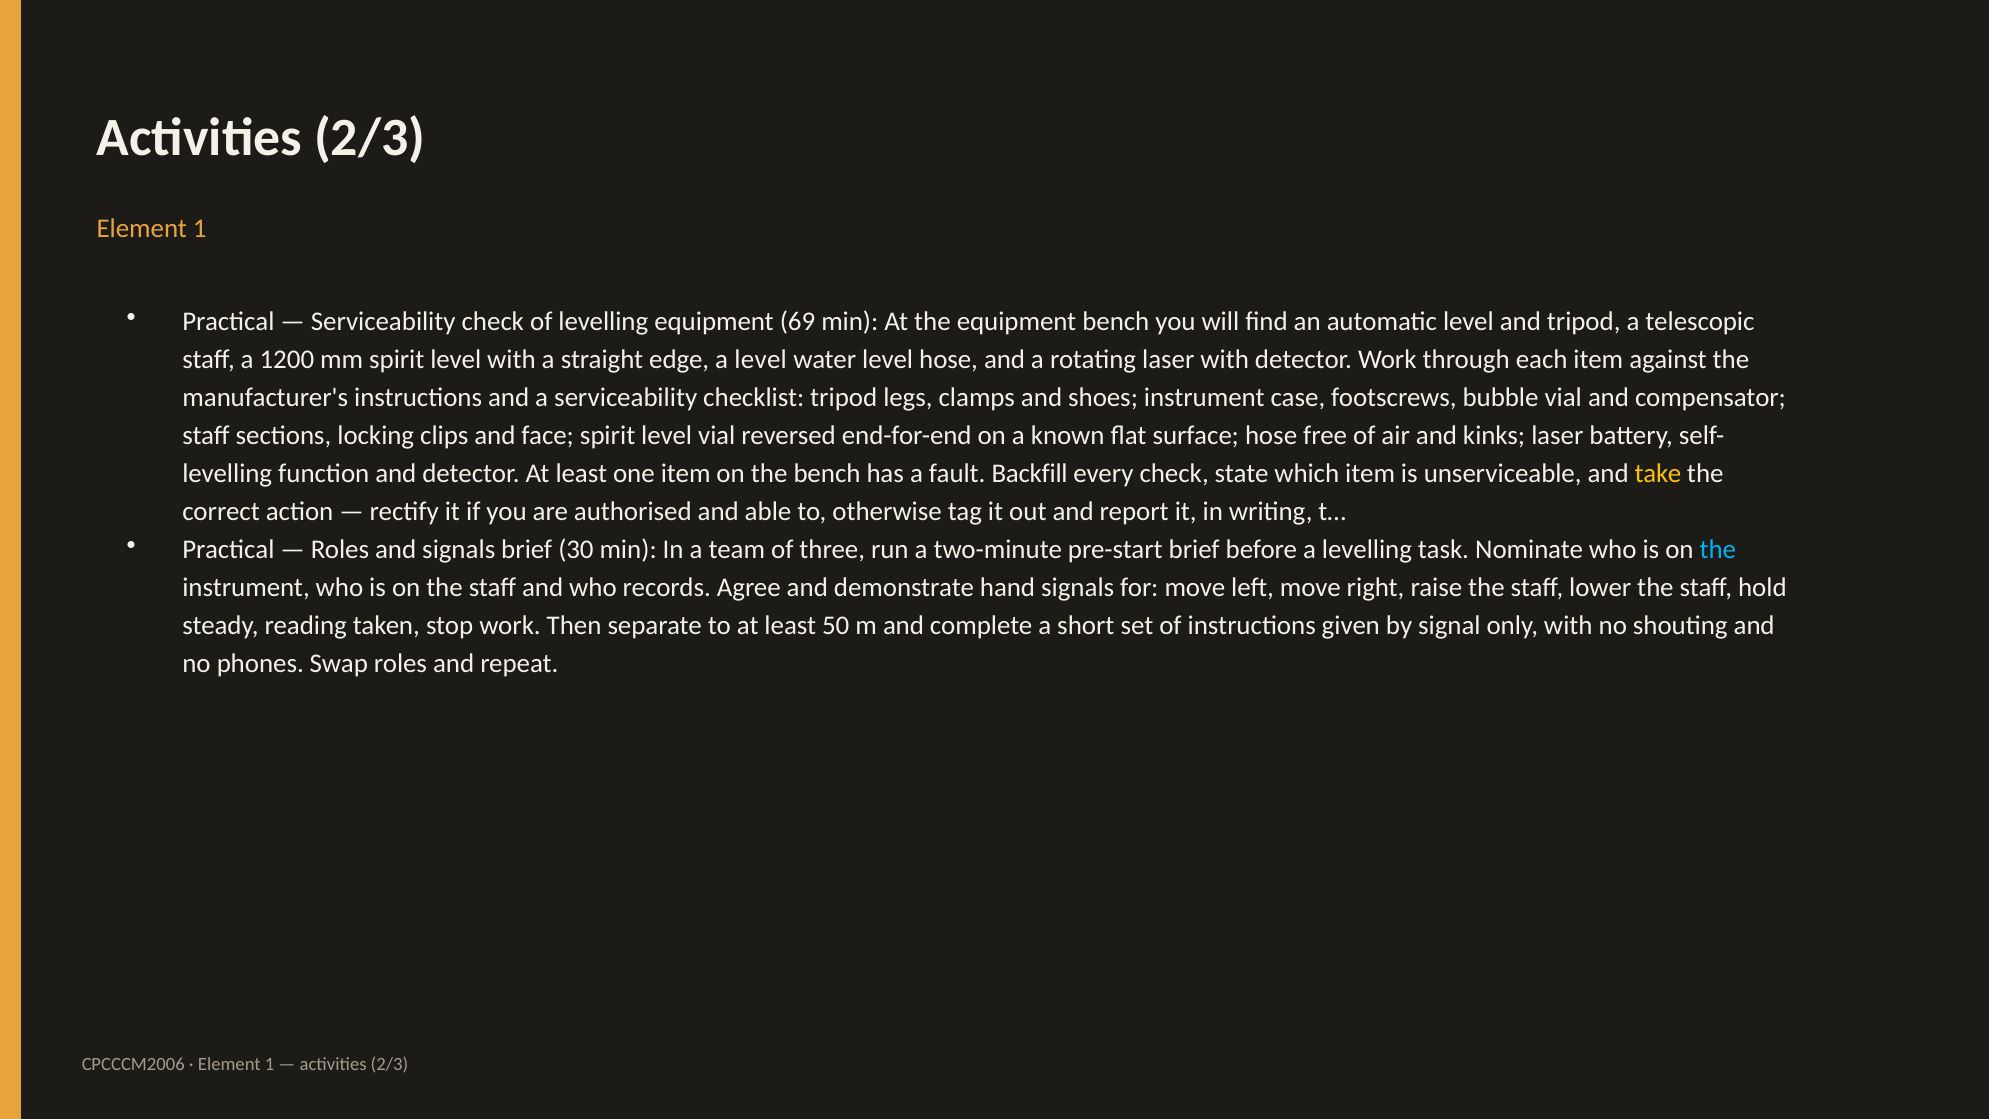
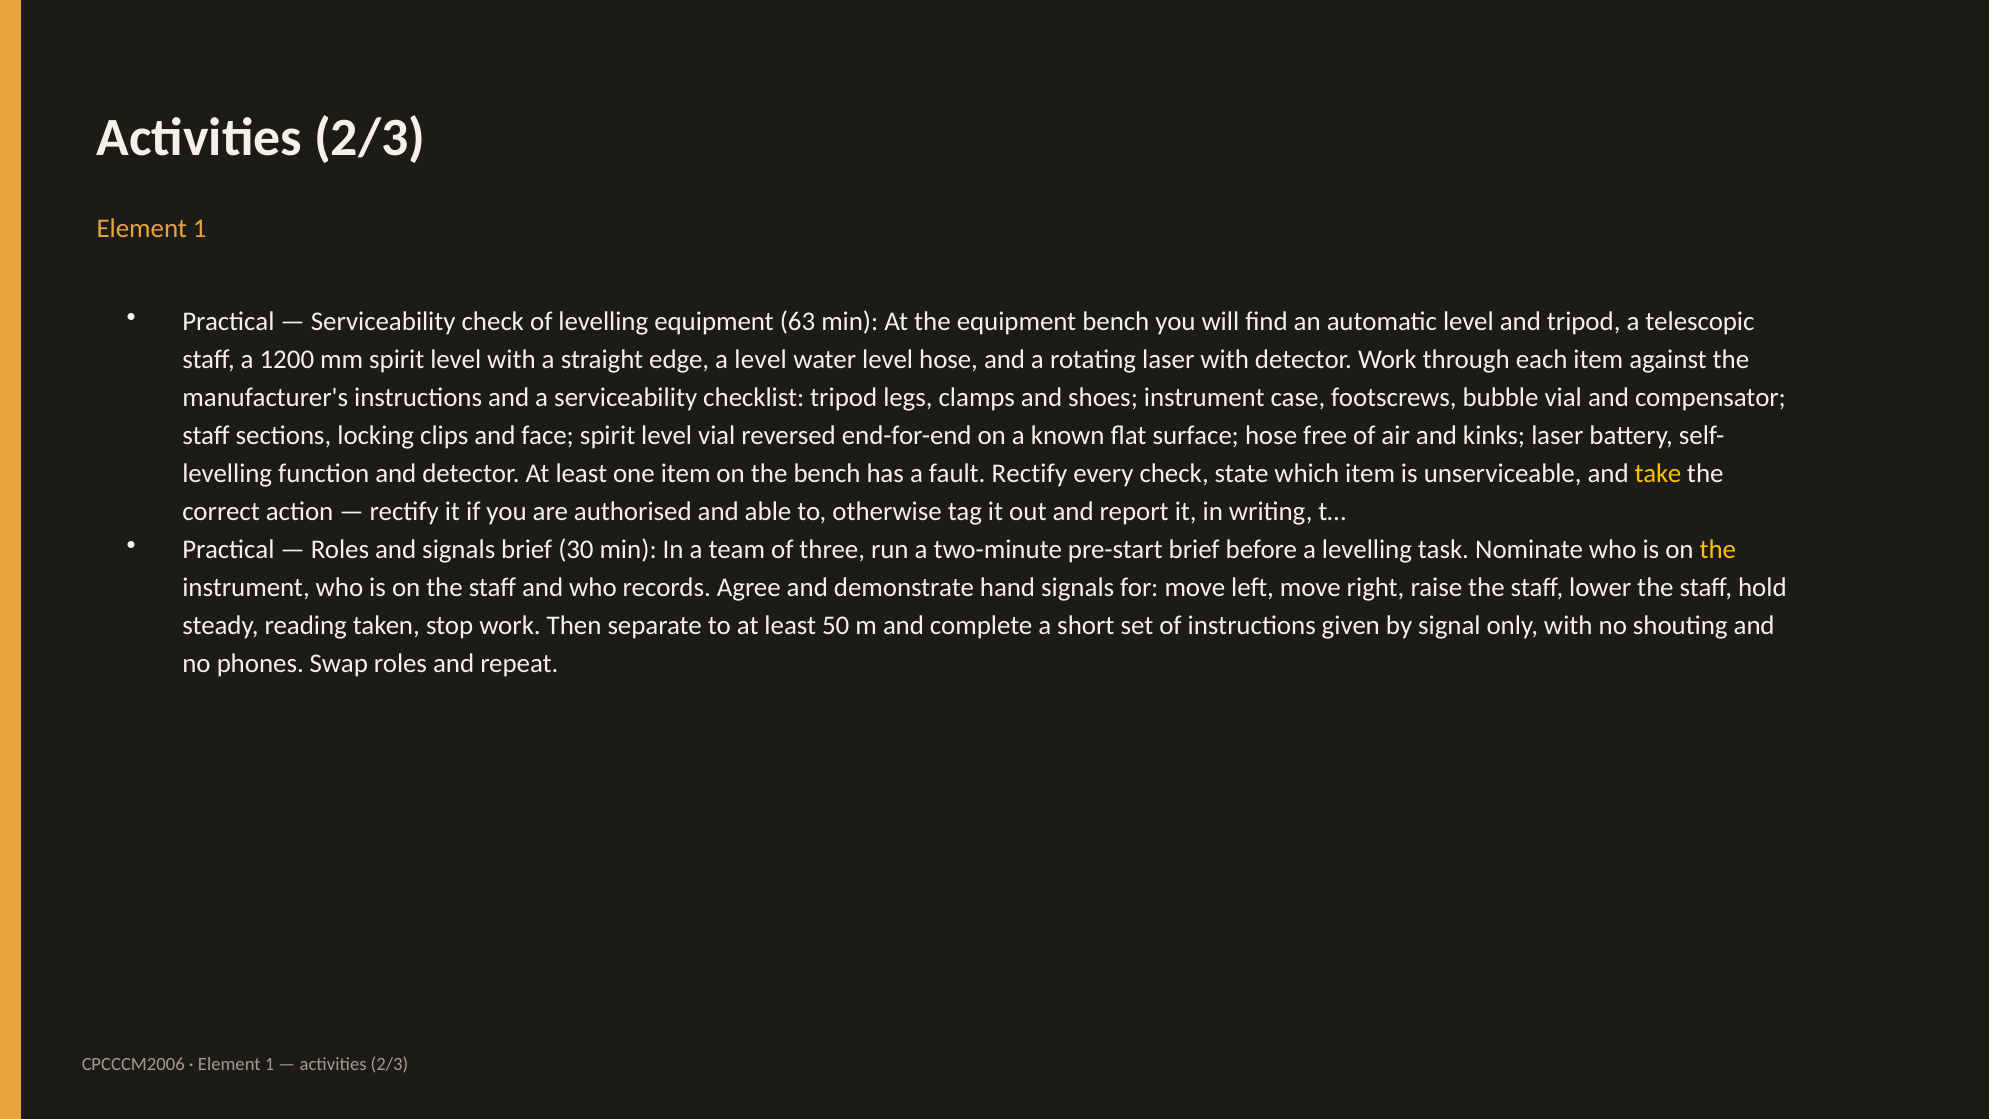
69: 69 -> 63 (798, 322)
fault Backfill: Backfill -> Rectify (1029, 474)
the colour: light blue -> yellow (1718, 550)
